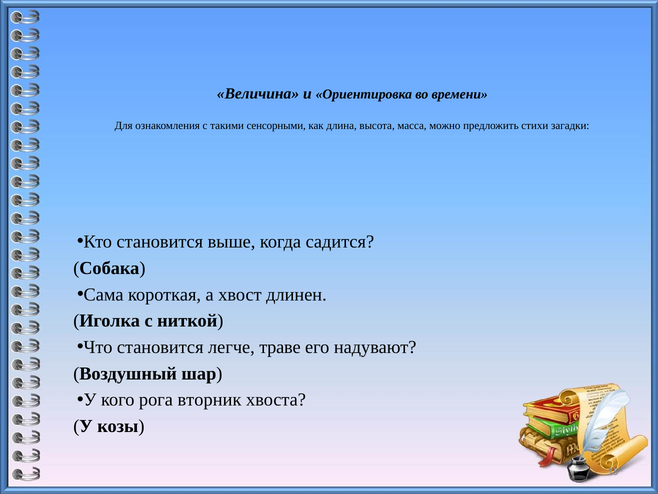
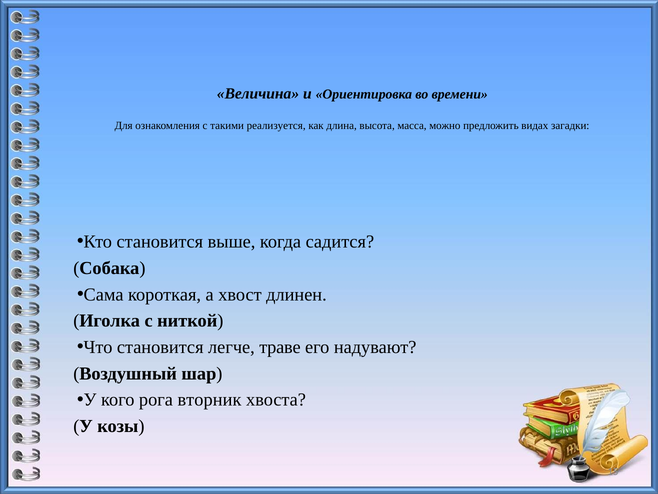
сенсорными: сенсорными -> реализуется (276, 126)
стихи: стихи -> видах (535, 126)
